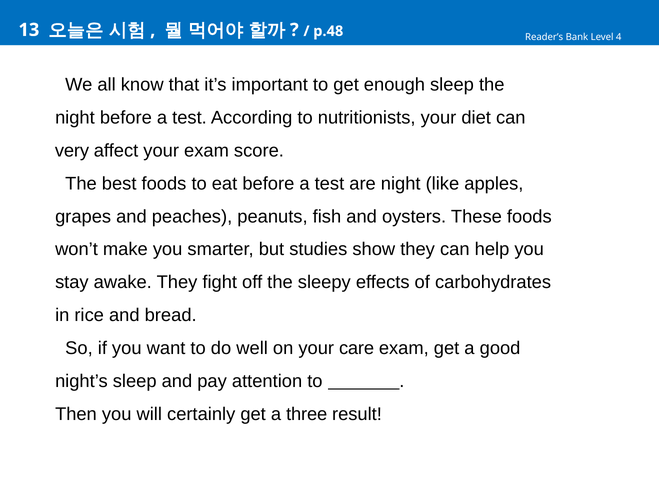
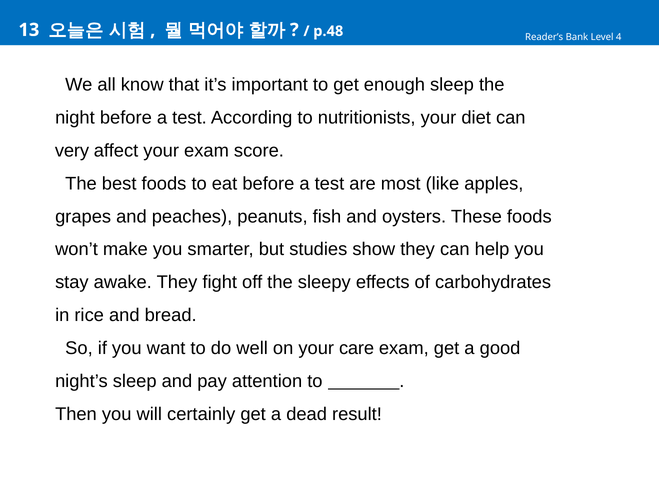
are night: night -> most (401, 184)
three: three -> dead (307, 414)
